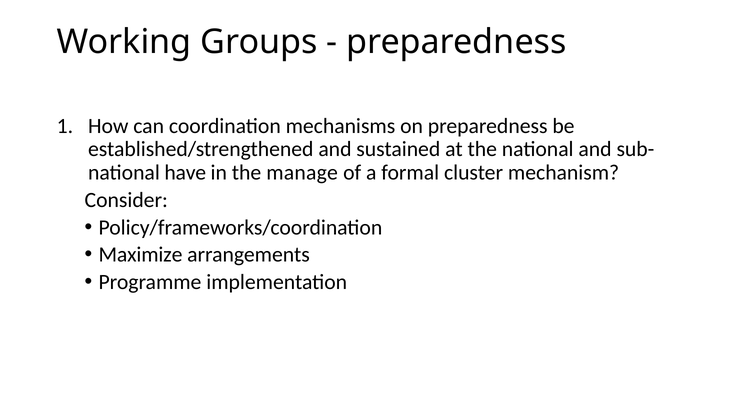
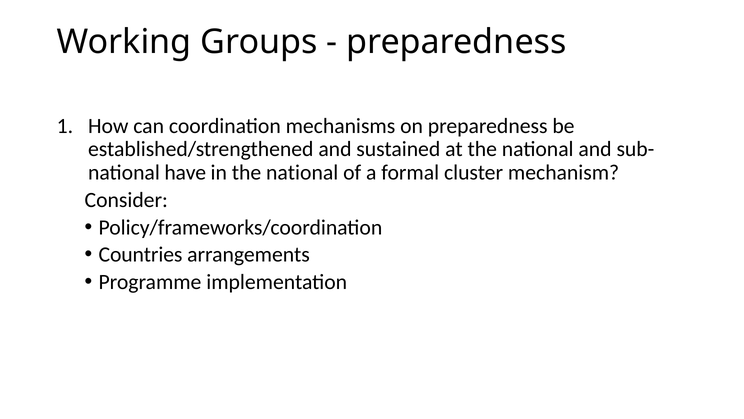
in the manage: manage -> national (302, 173)
Maximize: Maximize -> Countries (140, 254)
